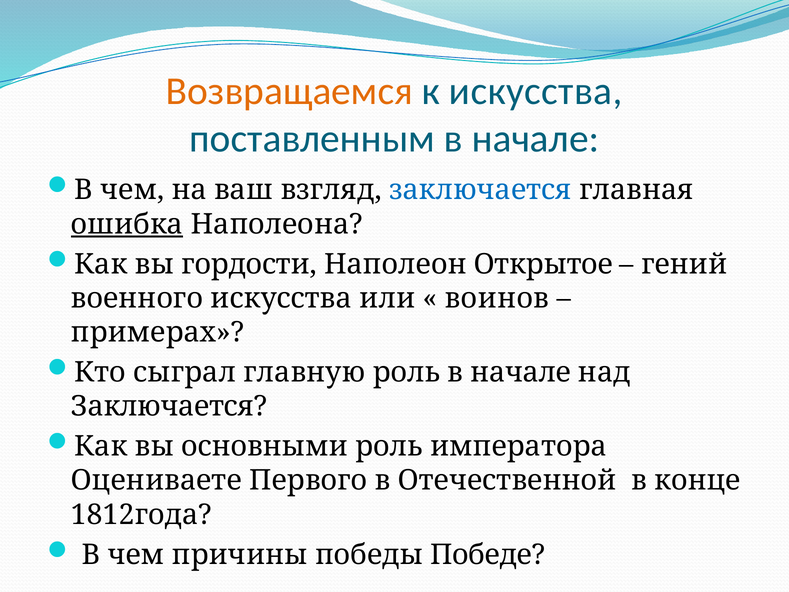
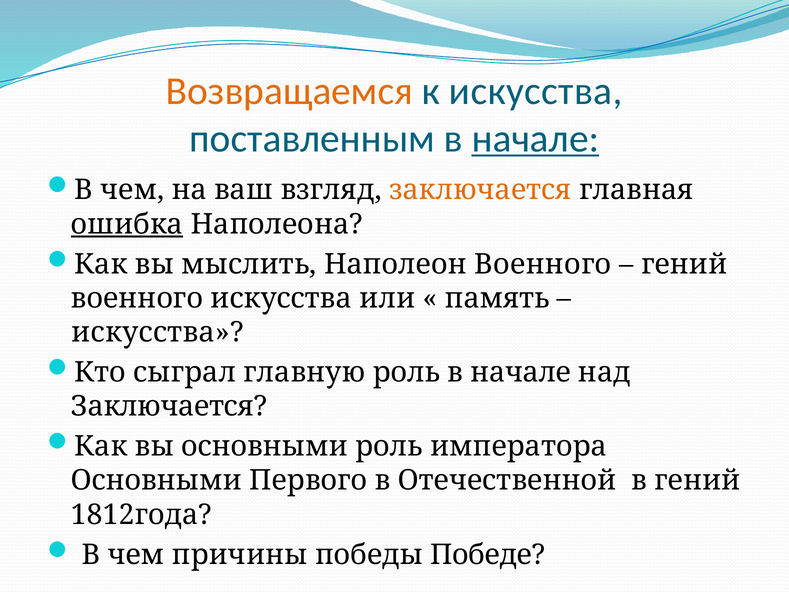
начале underline: none -> present (535, 138)
заключается colour: blue -> orange (480, 190)
гордости: гордости -> мыслить (249, 264)
Наполеон Открытое: Открытое -> Военного (543, 264)
воинов: воинов -> память (497, 298)
примерах: примерах -> искусства (157, 332)
Оцениваете: Оцениваете -> Основными (156, 480)
в конце: конце -> гений (697, 480)
